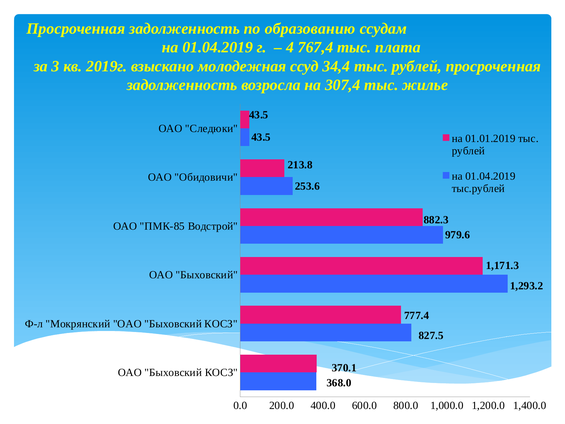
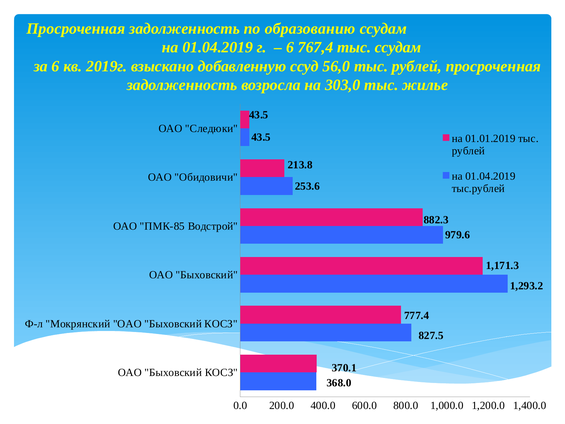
4: 4 -> 6 (290, 47)
тыс плата: плата -> ссудам (398, 47)
за 3: 3 -> 6 (56, 66)
молодежная: молодежная -> добавленную (242, 66)
34,4: 34,4 -> 56,0 (336, 66)
307,4: 307,4 -> 303,0 (343, 85)
